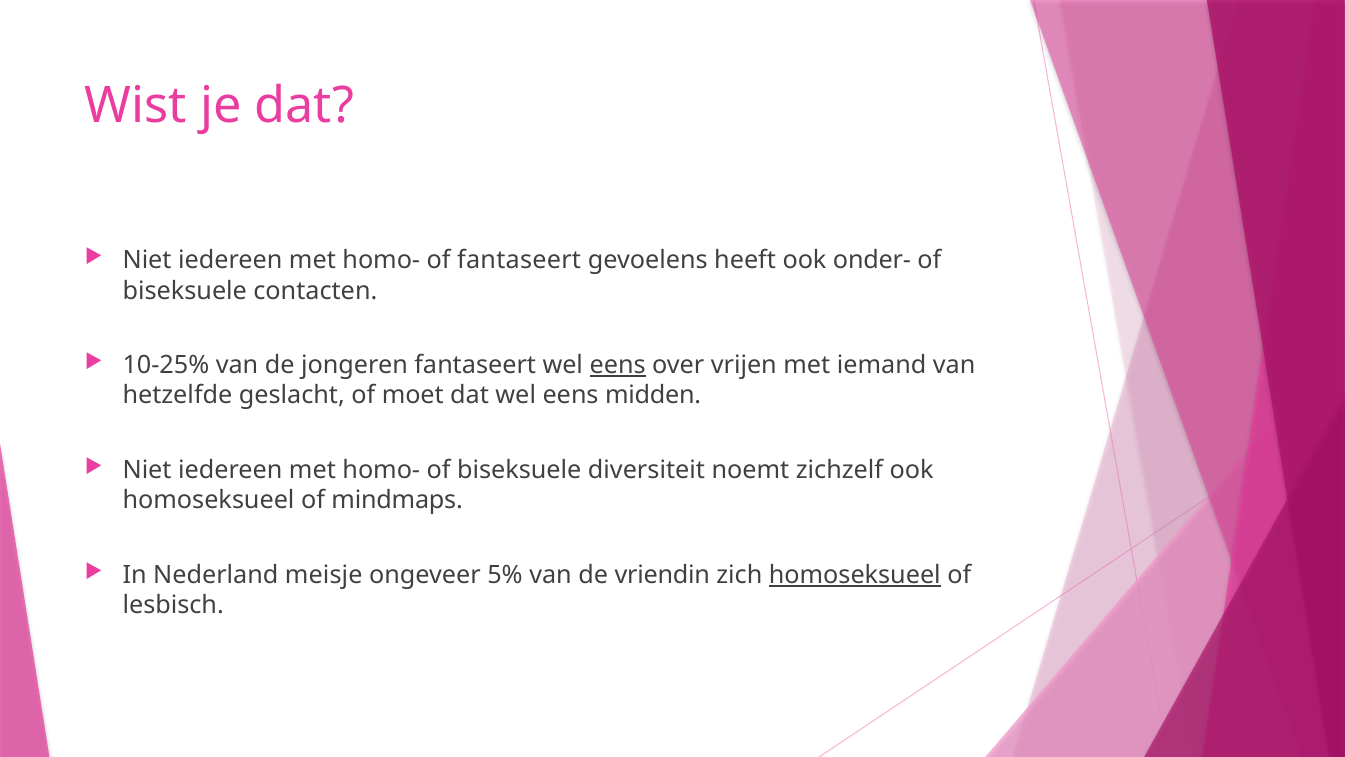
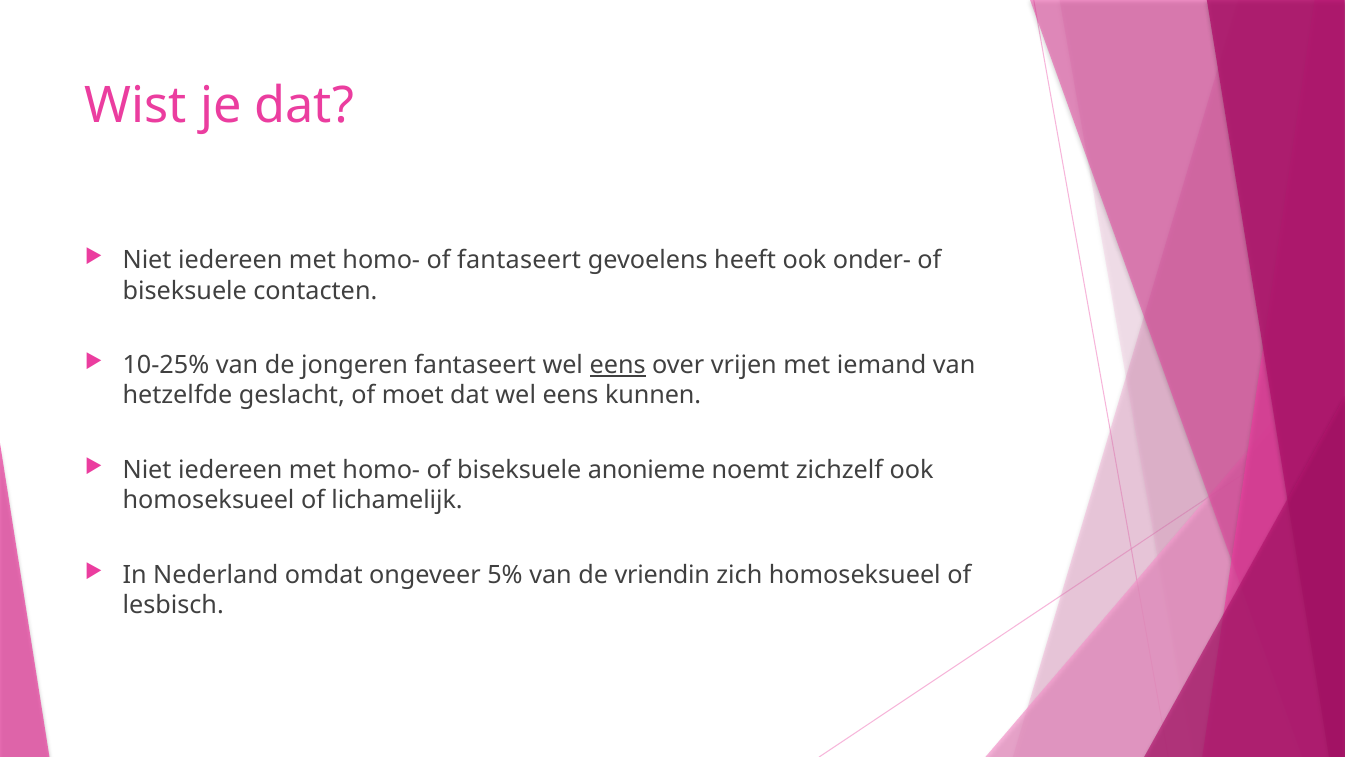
midden: midden -> kunnen (653, 395)
diversiteit: diversiteit -> anonieme (647, 470)
mindmaps: mindmaps -> lichamelijk (397, 500)
meisje: meisje -> omdat (324, 575)
homoseksueel underline: present -> none (855, 575)
